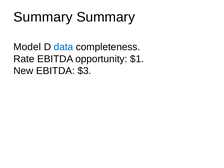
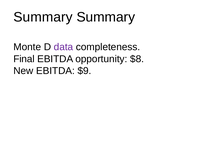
Model: Model -> Monte (27, 47)
data colour: blue -> purple (63, 47)
Rate: Rate -> Final (24, 59)
$1: $1 -> $8 (137, 59)
$3: $3 -> $9 (85, 71)
